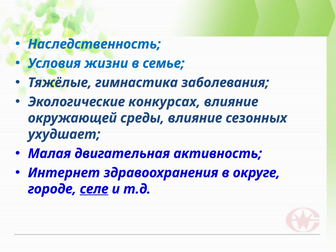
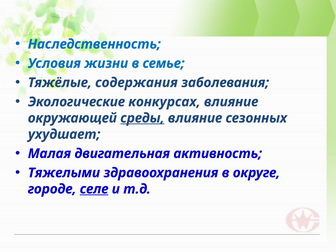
гимнастика: гимнастика -> содержания (136, 83)
среды underline: none -> present (142, 118)
Интернет: Интернет -> Тяжелыми (64, 173)
